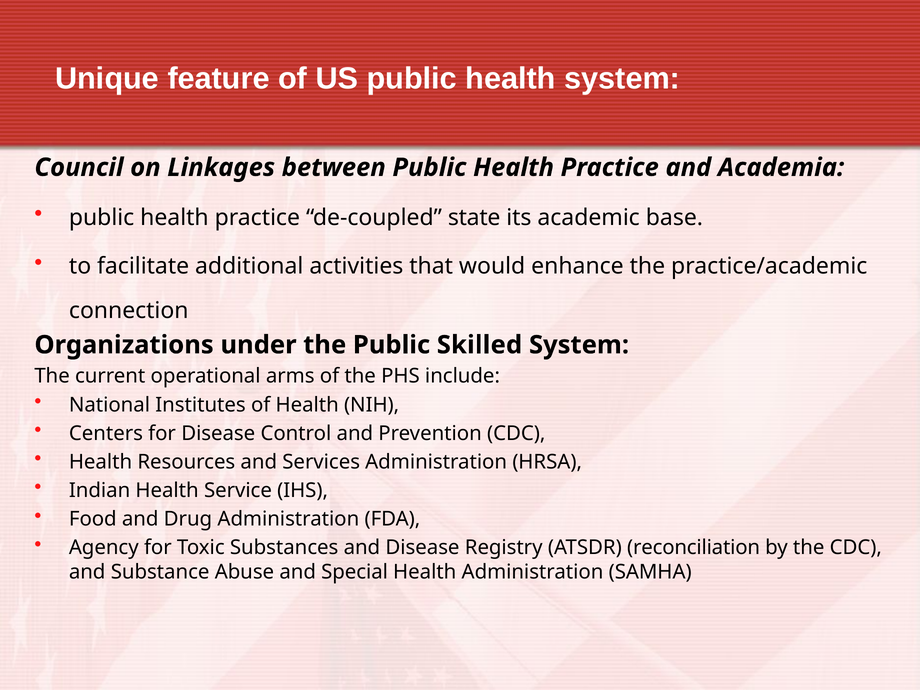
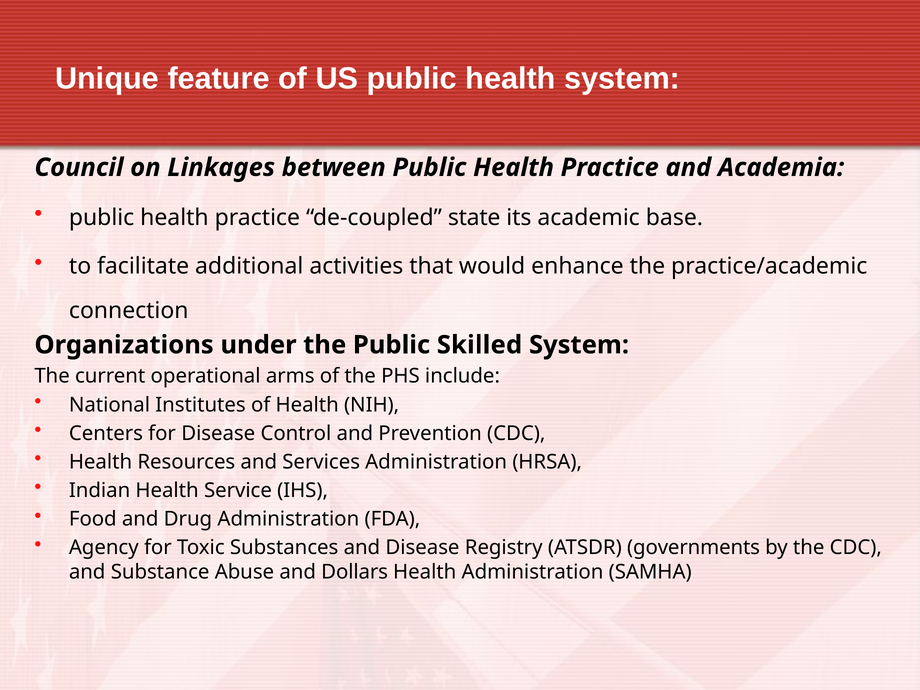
reconciliation: reconciliation -> governments (694, 548)
Special: Special -> Dollars (355, 572)
